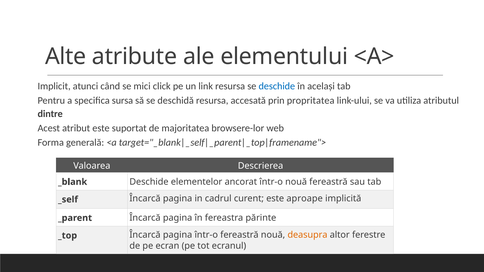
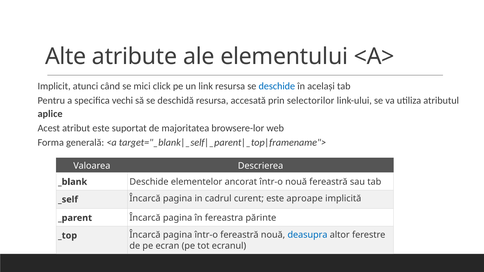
sursa: sursa -> vechi (122, 101)
propritatea: propritatea -> selectorilor (311, 101)
dintre: dintre -> aplice (50, 114)
deasupra colour: orange -> blue (307, 235)
